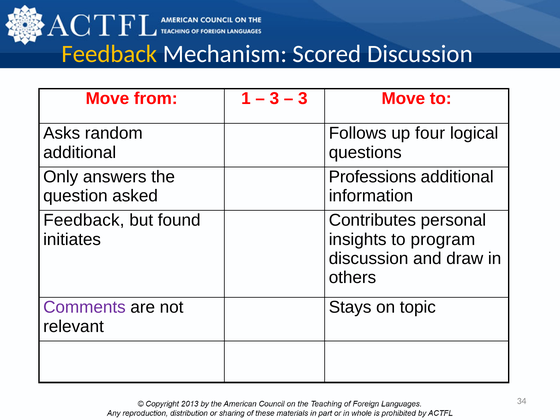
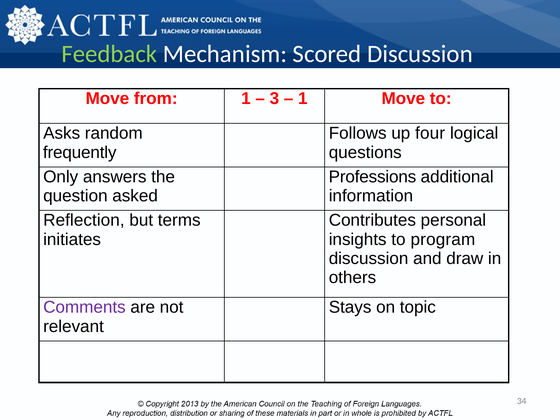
Feedback colour: yellow -> light green (109, 54)
3: 3 -> 1 (303, 99)
additional: additional -> frequently (80, 152)
Feedback: Feedback -> Reflection (84, 220)
found: found -> terms (179, 220)
